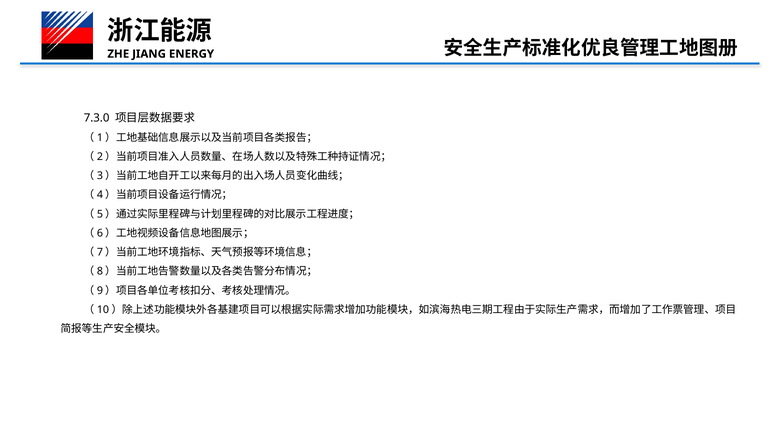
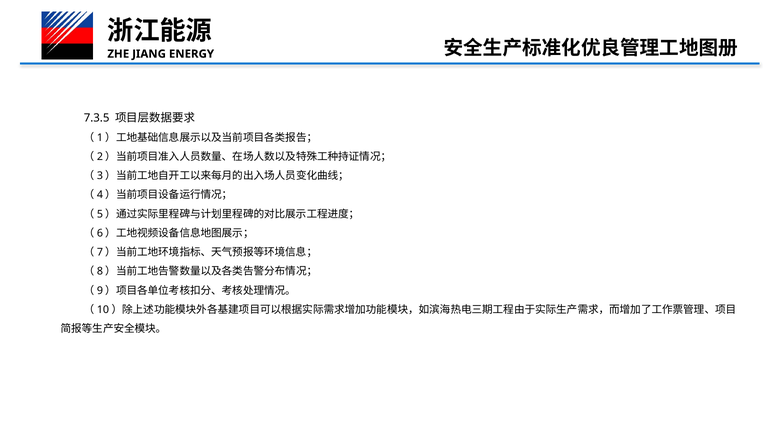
7.3.0: 7.3.0 -> 7.3.5 (97, 118)
